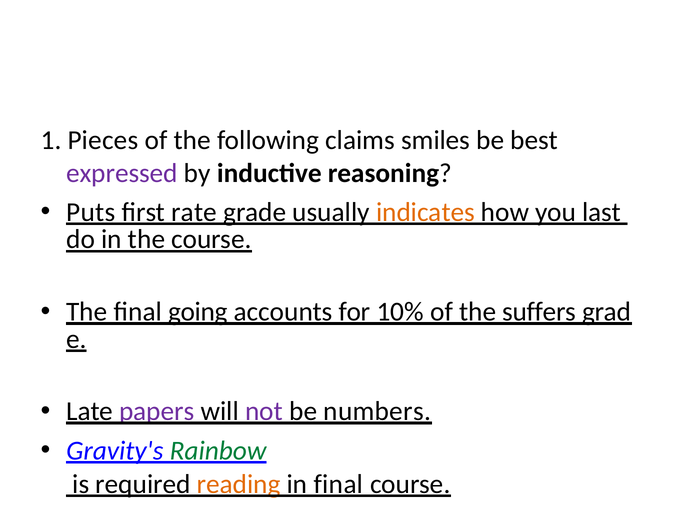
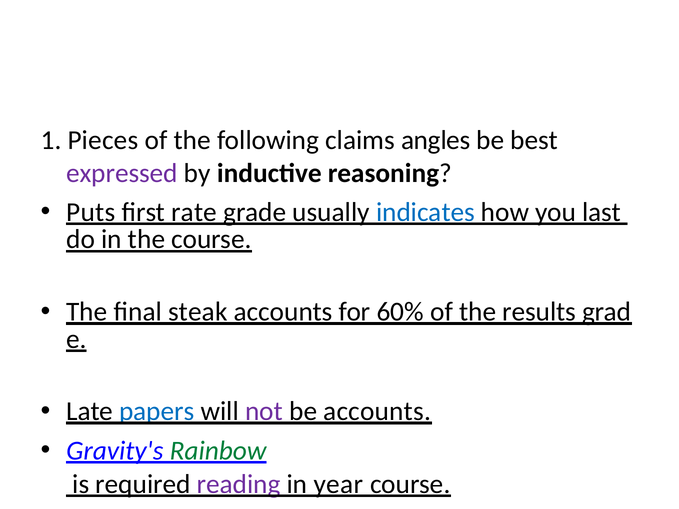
smiles: smiles -> angles (436, 141)
indicates colour: orange -> blue (425, 212)
going: going -> steak (198, 312)
10%: 10% -> 60% (400, 312)
suffers: suffers -> results (539, 312)
papers colour: purple -> blue (157, 411)
be numbers: numbers -> accounts (377, 411)
reading colour: orange -> purple (239, 484)
in final: final -> year (338, 484)
